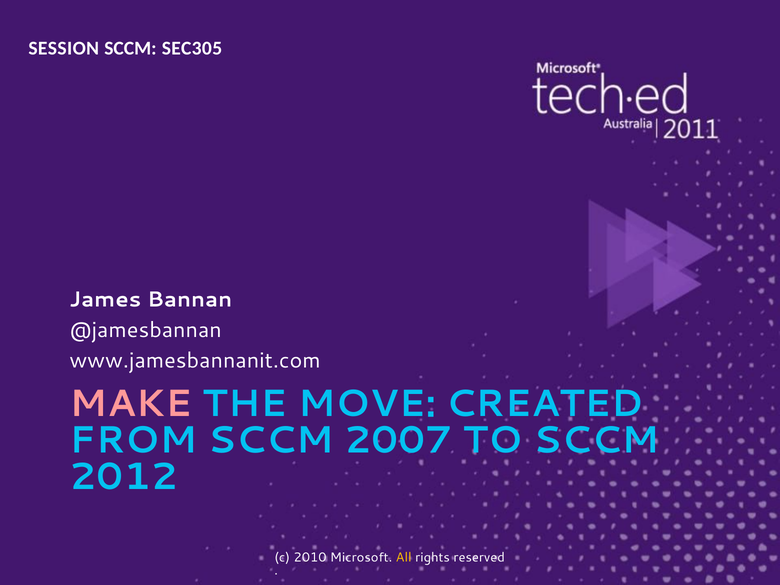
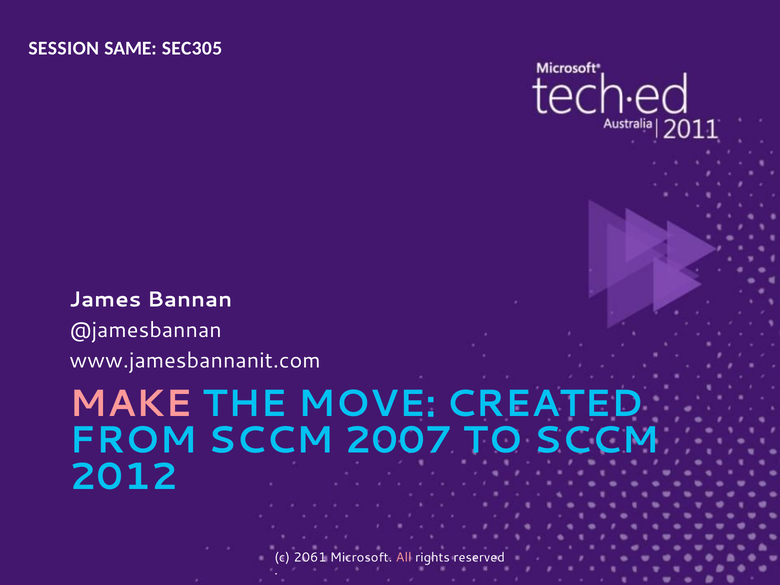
SESSION SCCM: SCCM -> SAME (130, 49)
2010: 2010 -> 2061 (310, 557)
All colour: yellow -> pink (404, 557)
